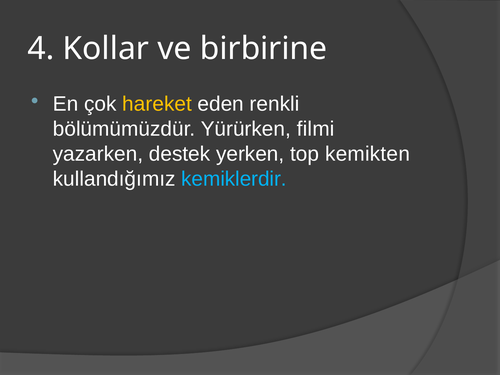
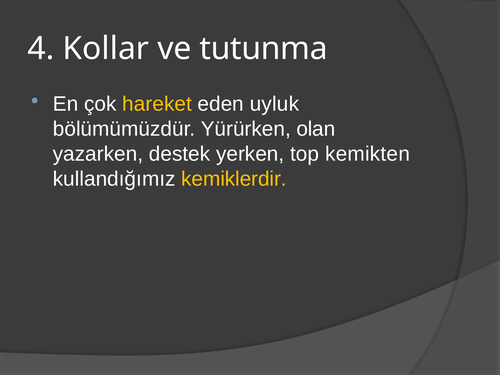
birbirine: birbirine -> tutunma (264, 48)
renkli: renkli -> uyluk (274, 104)
filmi: filmi -> olan (316, 129)
kemiklerdir colour: light blue -> yellow (234, 179)
